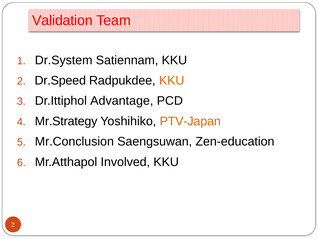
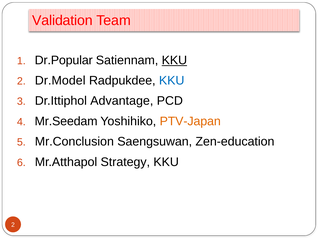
Dr.System: Dr.System -> Dr.Popular (64, 60)
KKU underline: none -> present (174, 60)
Dr.Speed: Dr.Speed -> Dr.Model (60, 80)
KKU colour: orange -> blue (172, 80)
Mr.Strategy: Mr.Strategy -> Mr.Seedam (66, 121)
Involved: Involved -> Strategy (125, 162)
